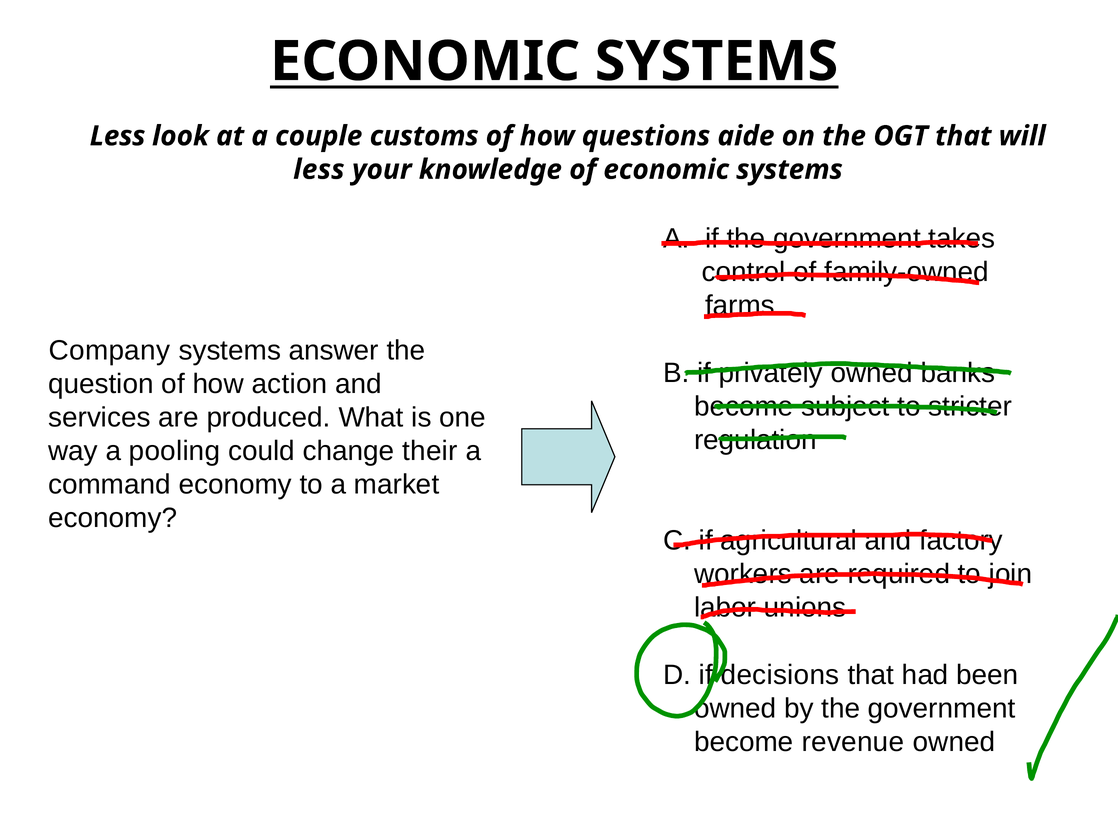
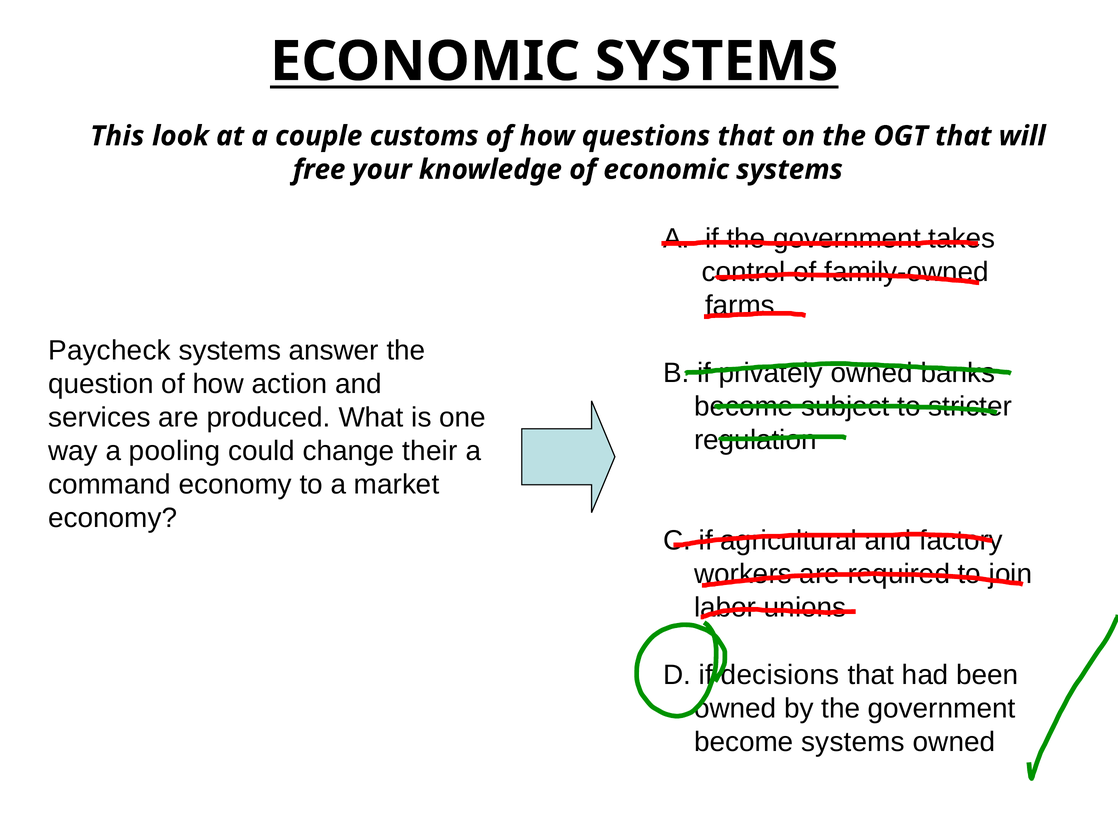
Less: Less -> This (117, 136)
questions aide: aide -> that (746, 136)
less: less -> free (319, 170)
Company: Company -> Paycheck (109, 350)
become revenue: revenue -> systems (853, 742)
